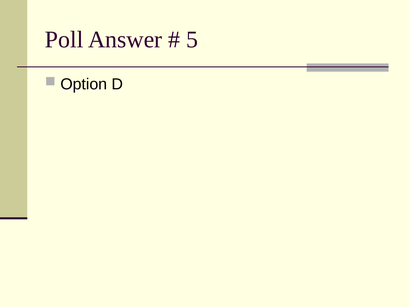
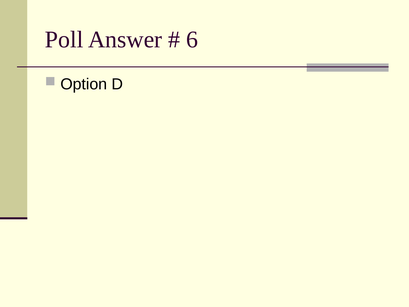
5: 5 -> 6 (192, 40)
